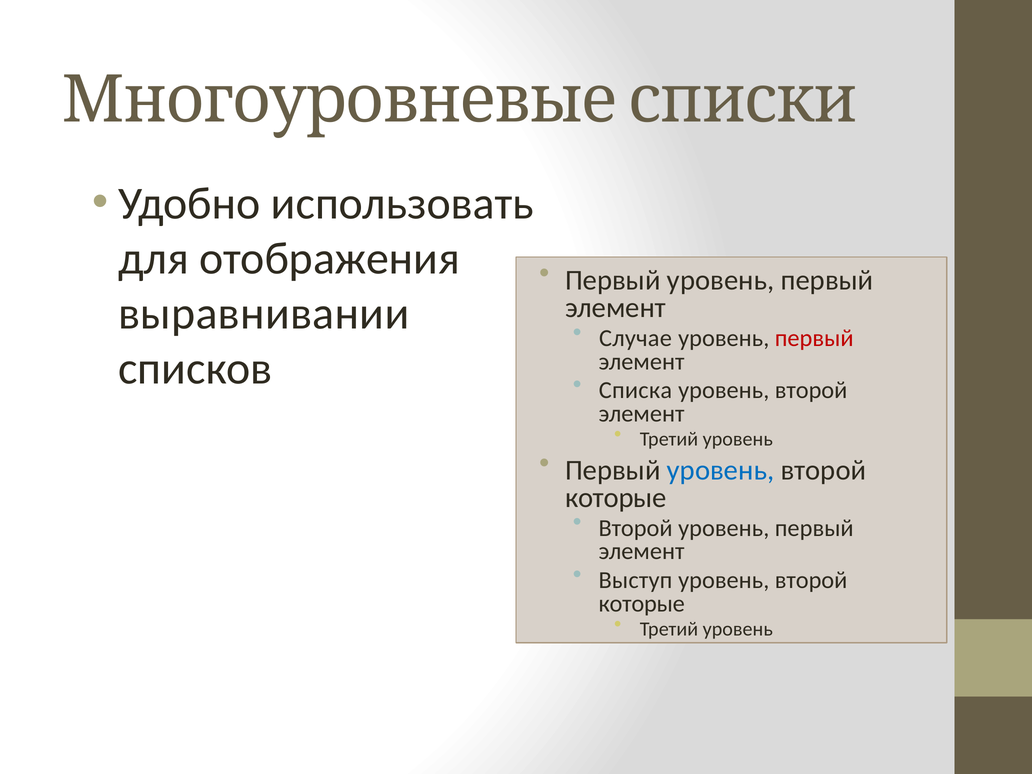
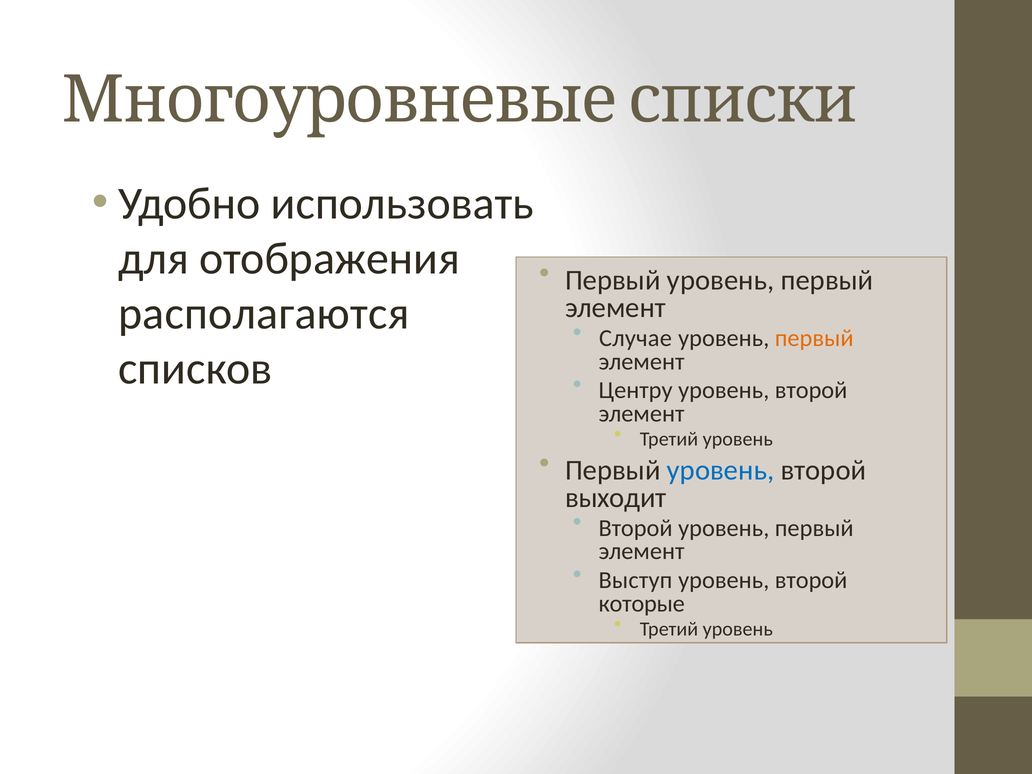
выравнивании: выравнивании -> располагаются (264, 314)
первый colour: red -> orange (814, 338)
Списка: Списка -> Центру (636, 390)
которые: которые -> выходит (616, 498)
